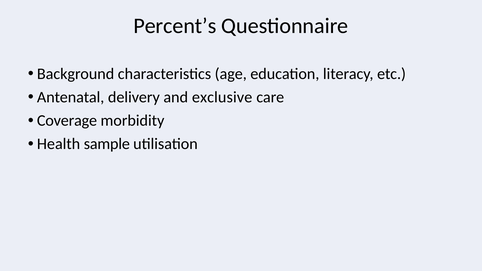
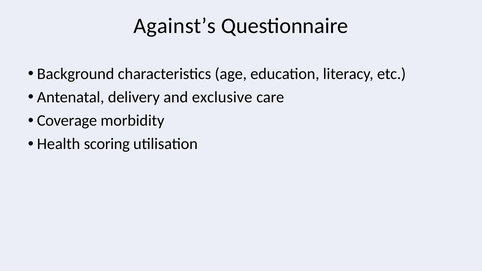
Percent’s: Percent’s -> Against’s (175, 26)
sample: sample -> scoring (107, 144)
